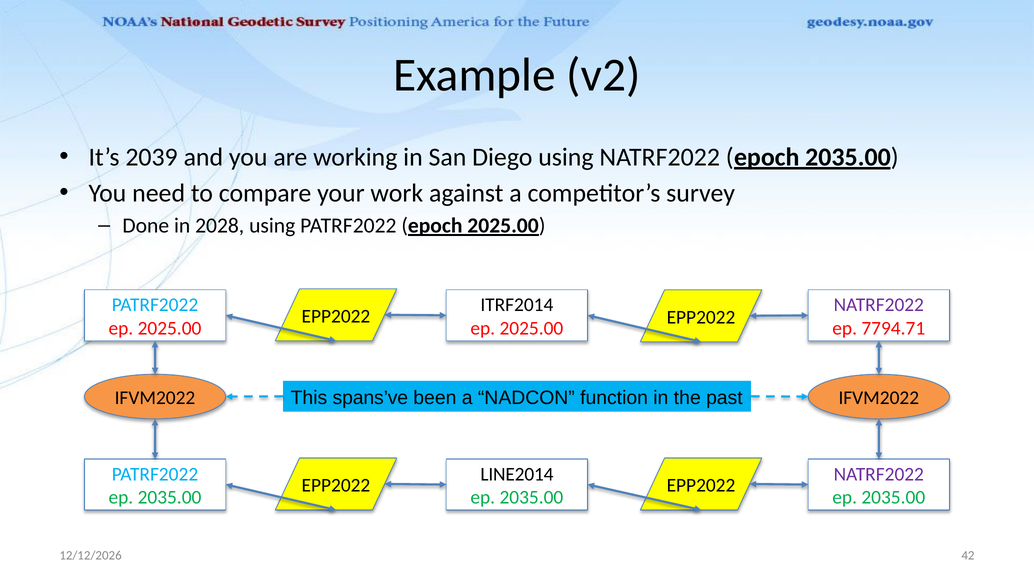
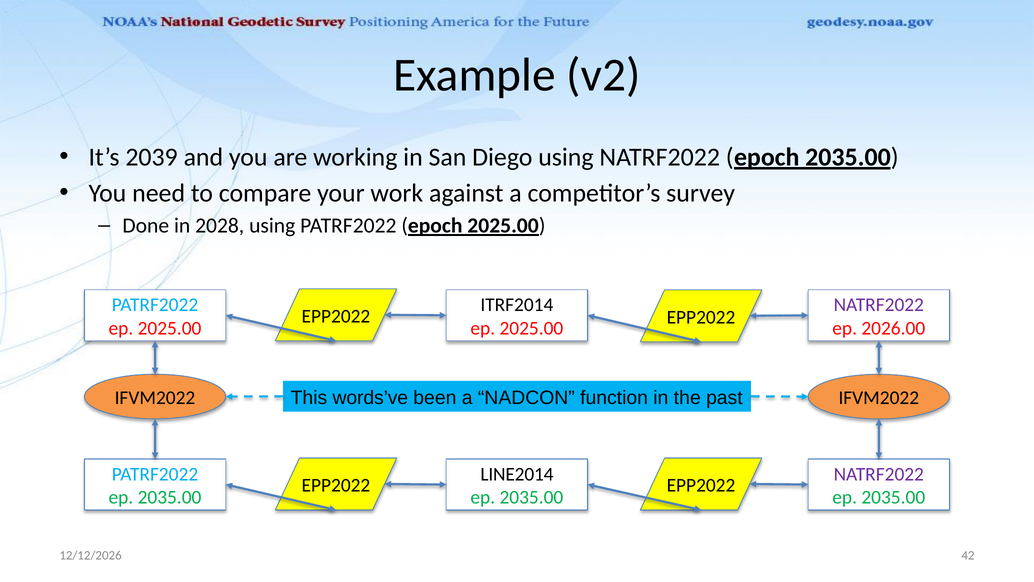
7794.71: 7794.71 -> 2026.00 (893, 328)
spans’ve: spans’ve -> words’ve (370, 397)
